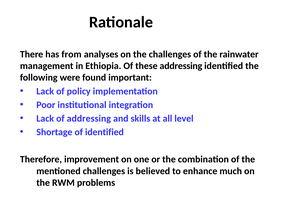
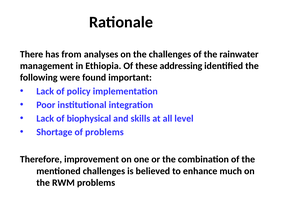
of addressing: addressing -> biophysical (89, 118)
of identified: identified -> problems (104, 132)
